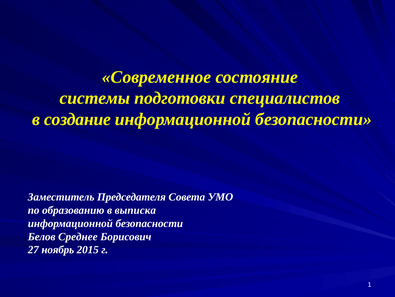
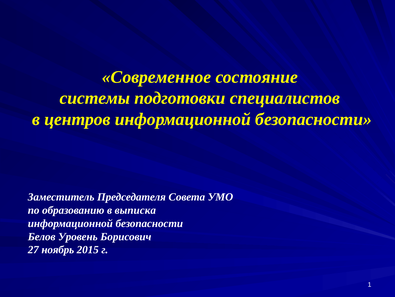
создание: создание -> центров (77, 119)
Среднее: Среднее -> Уровень (78, 236)
